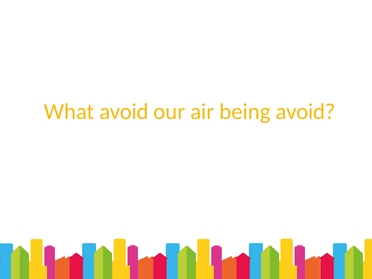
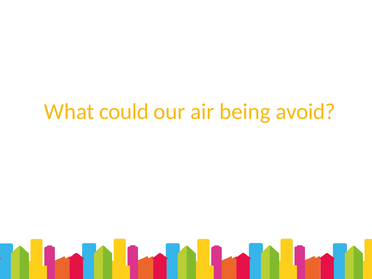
What avoid: avoid -> could (124, 112)
